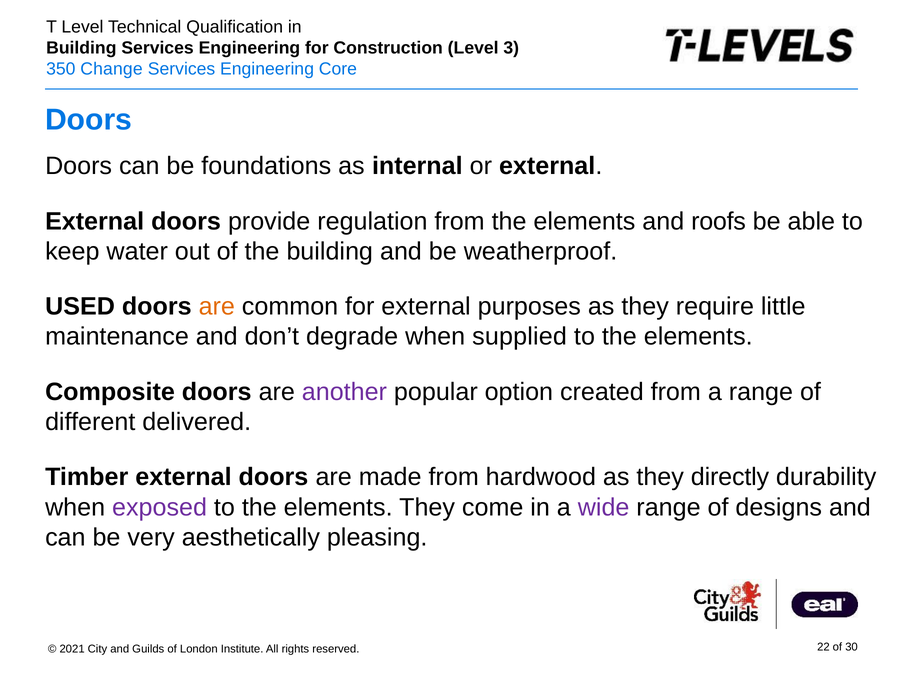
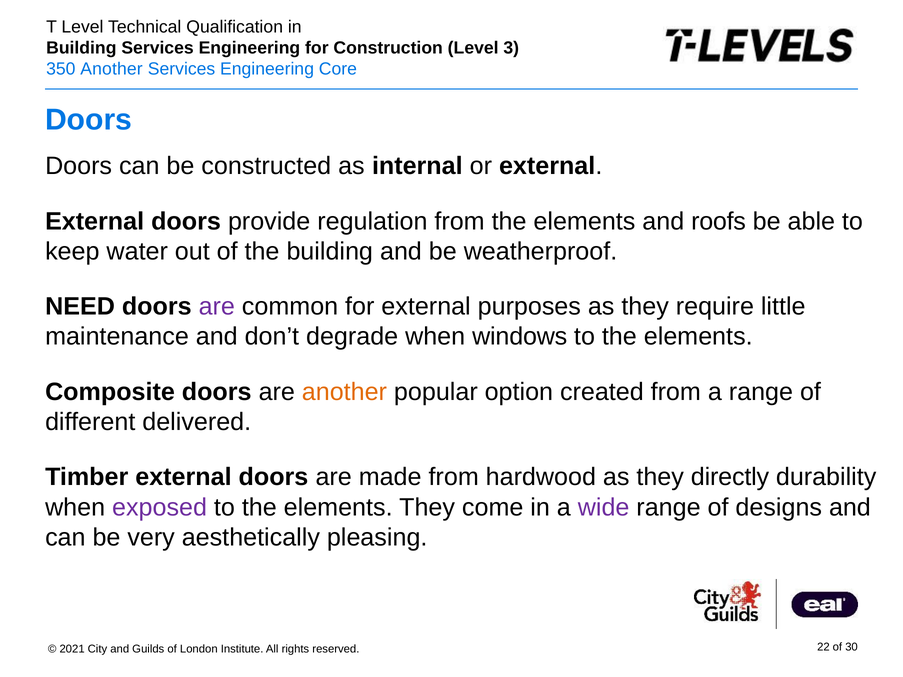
Change: Change -> Another (112, 69)
foundations: foundations -> constructed (266, 166)
USED: USED -> NEED (80, 307)
are colour: orange -> purple (217, 307)
supplied: supplied -> windows (520, 337)
another colour: purple -> orange (344, 392)
